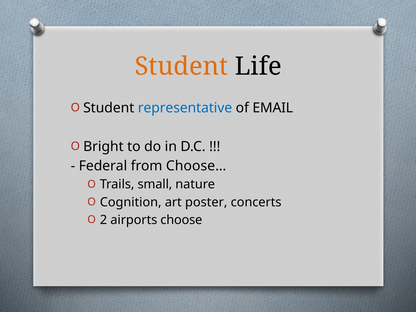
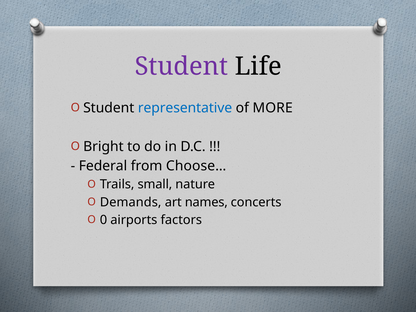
Student colour: orange -> purple (181, 66)
EMAIL: EMAIL -> MORE (273, 108)
Cognition: Cognition -> Demands (131, 202)
poster: poster -> names (206, 202)
2: 2 -> 0 (103, 220)
choose: choose -> factors (181, 220)
